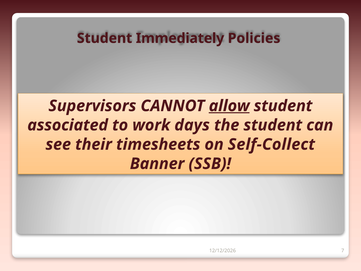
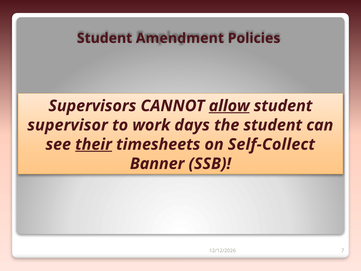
Immediately: Immediately -> Amendment (180, 38)
associated: associated -> supervisor (68, 125)
their underline: none -> present (94, 144)
